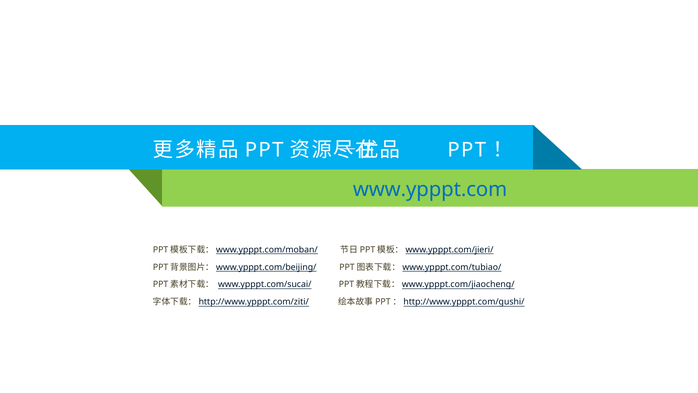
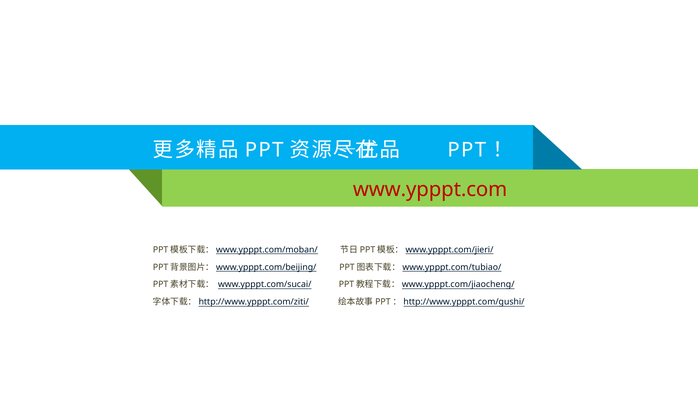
www.ypppt.com colour: blue -> red (430, 189)
